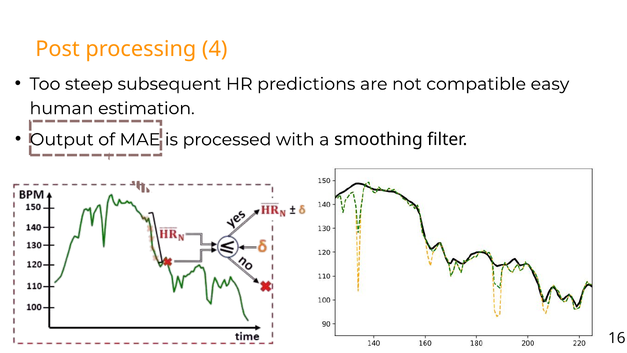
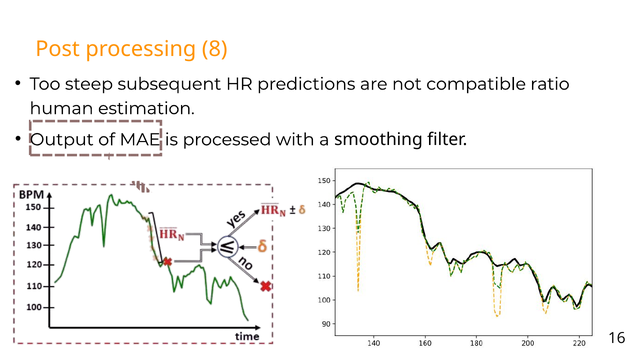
4: 4 -> 8 (215, 49)
easy: easy -> ratio (550, 84)
